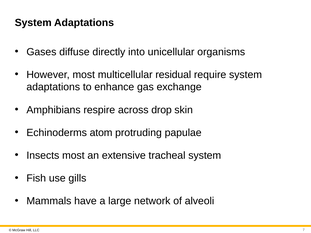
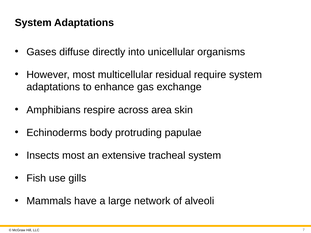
drop: drop -> area (162, 110)
atom: atom -> body (101, 133)
